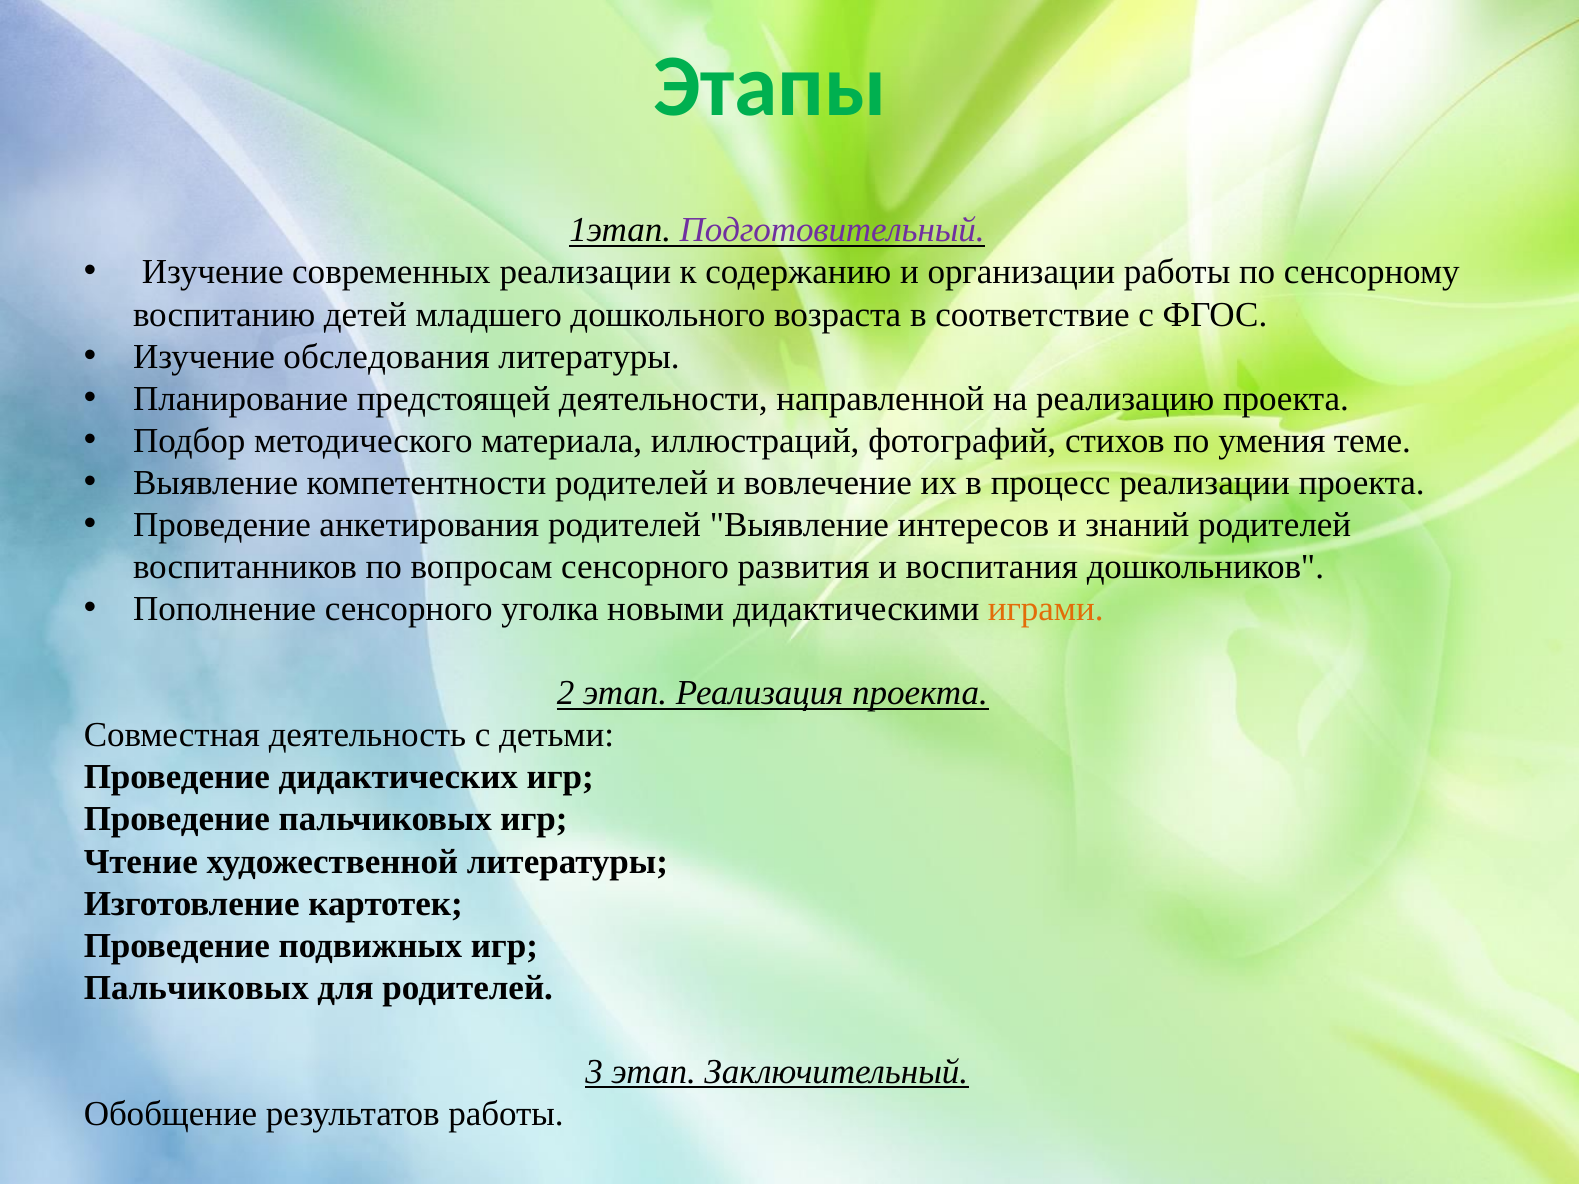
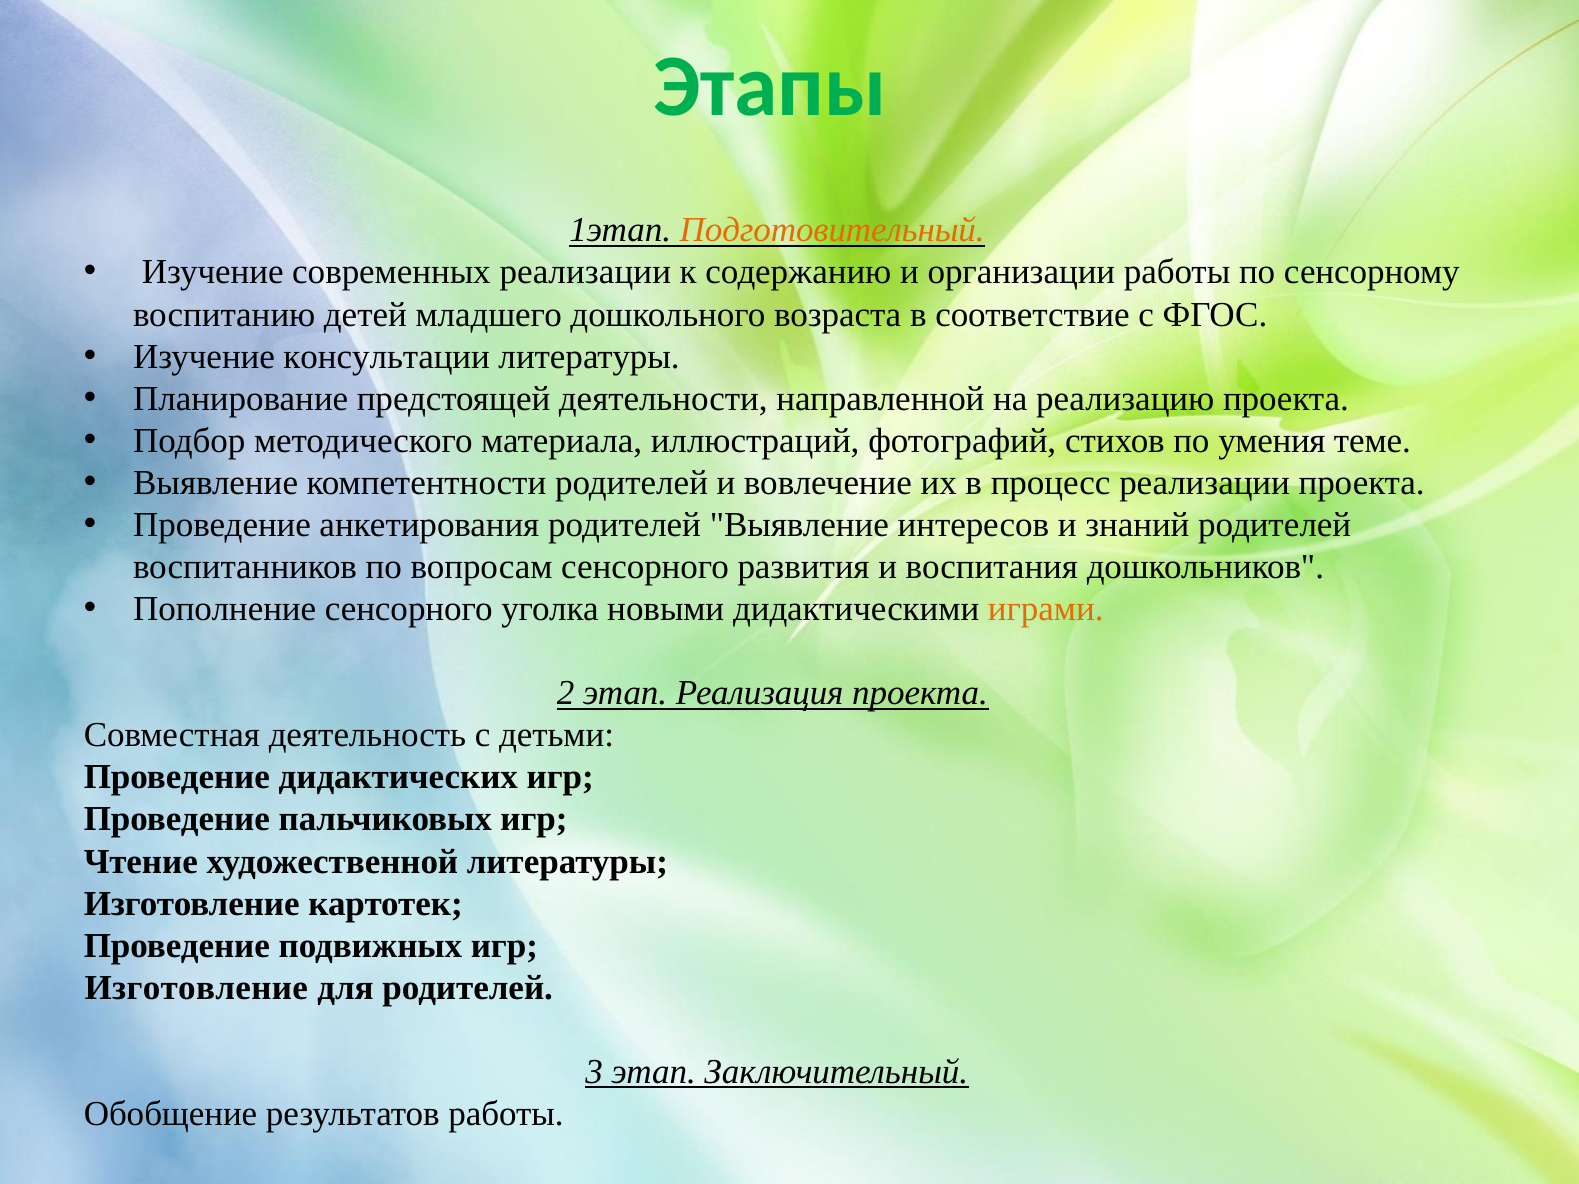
Подготовительный colour: purple -> orange (832, 230)
обследования: обследования -> консультации (387, 357)
Пальчиковых: Пальчиковых -> Изготовление (196, 988)
